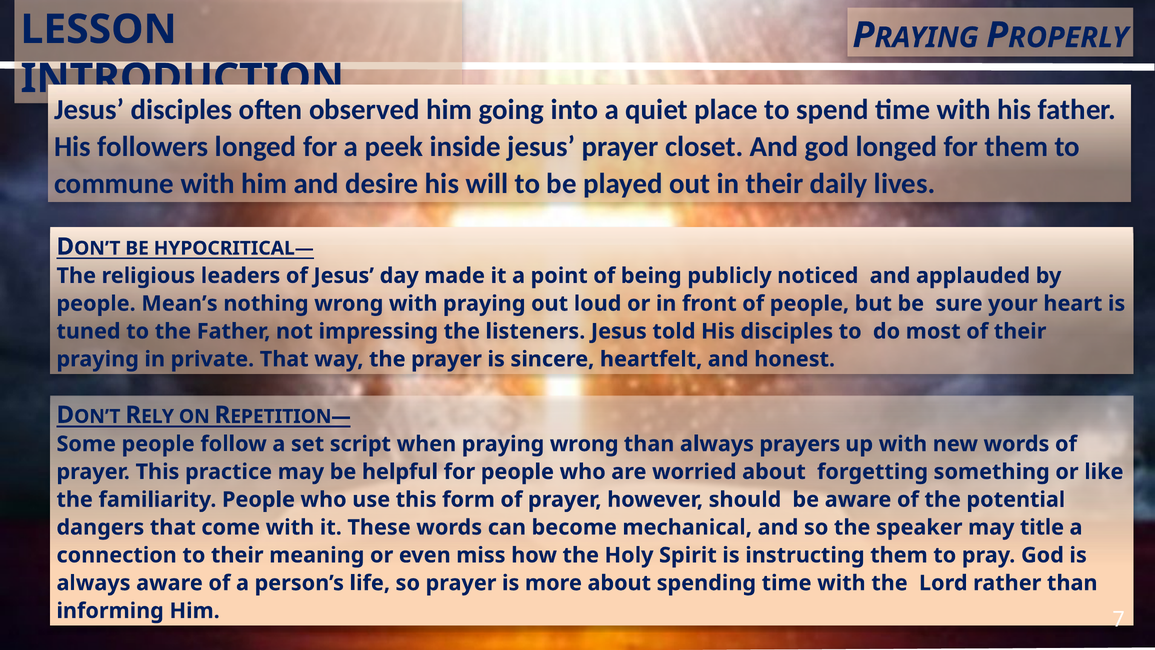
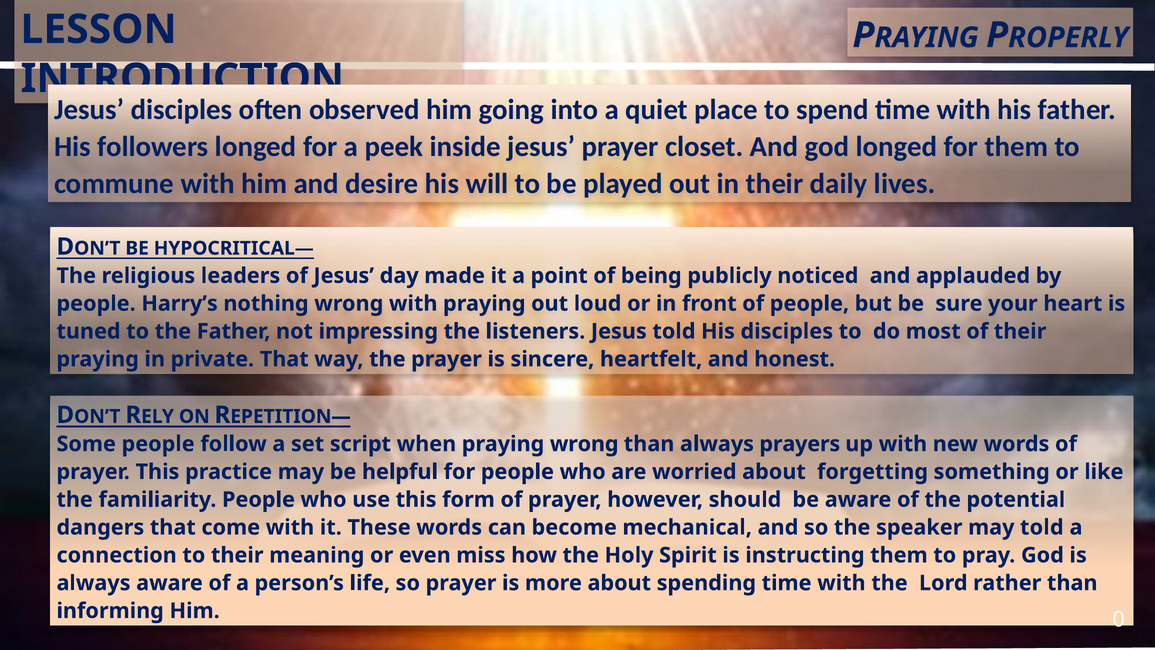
Mean’s: Mean’s -> Harry’s (180, 303)
may title: title -> told (1042, 527)
7: 7 -> 0 (1119, 619)
